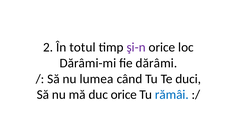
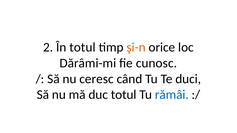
şi-n colour: purple -> orange (136, 47)
dărâmi: dărâmi -> cunosc (156, 63)
lumea: lumea -> ceresc (97, 79)
duc orice: orice -> totul (124, 95)
